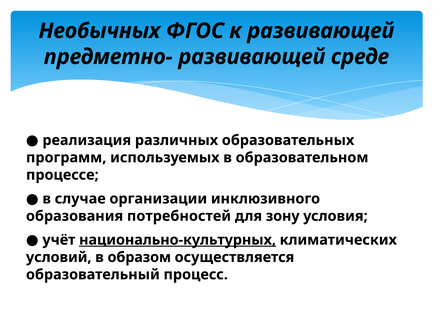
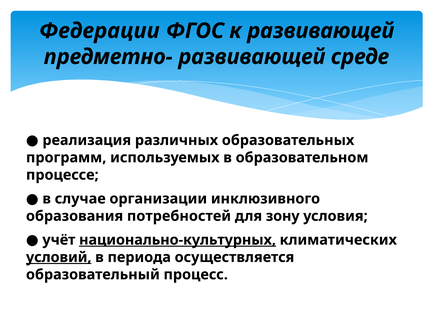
Необычных: Необычных -> Федерации (99, 31)
условий underline: none -> present (59, 257)
образом: образом -> периода (139, 257)
